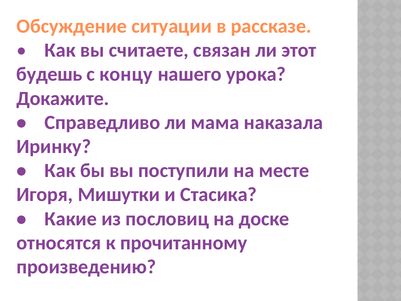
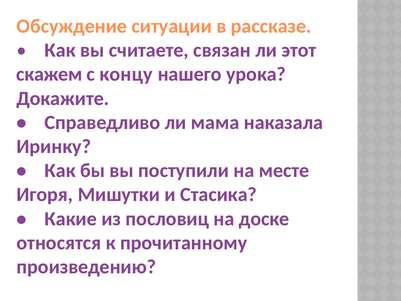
будешь: будешь -> скажем (49, 74)
